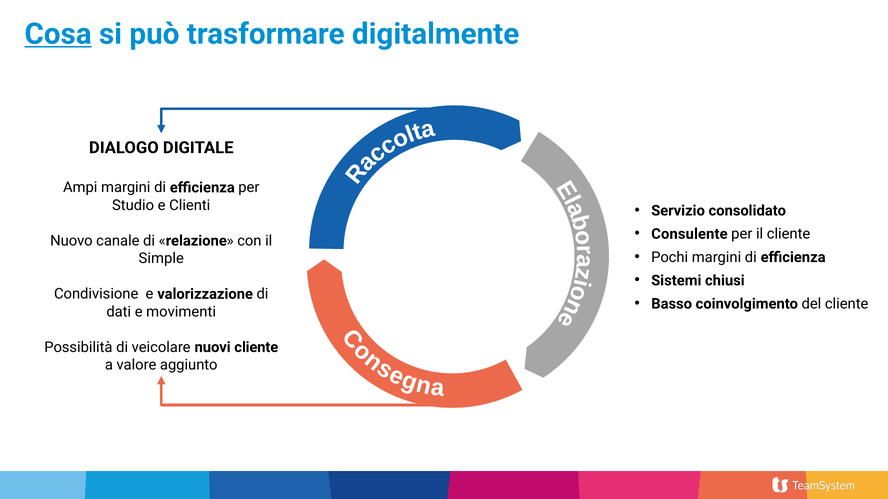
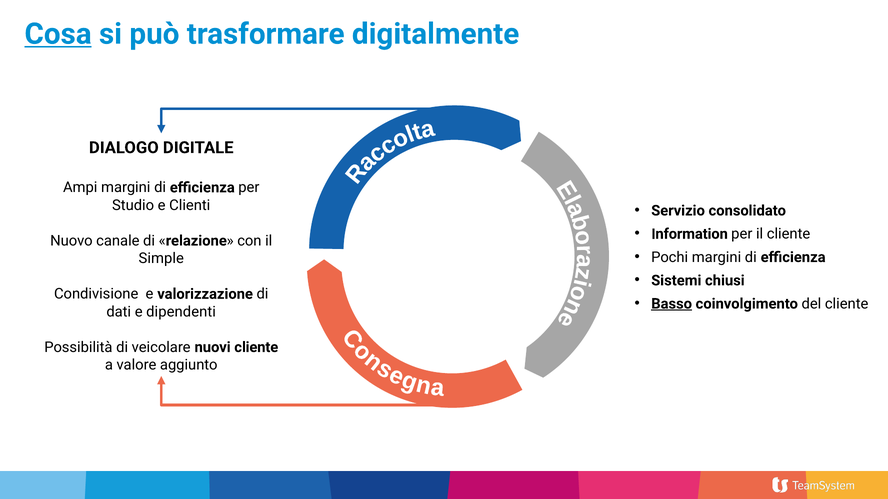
Consulente: Consulente -> Information (690, 234)
Basso underline: none -> present (672, 304)
movimenti: movimenti -> dipendenti (181, 312)
